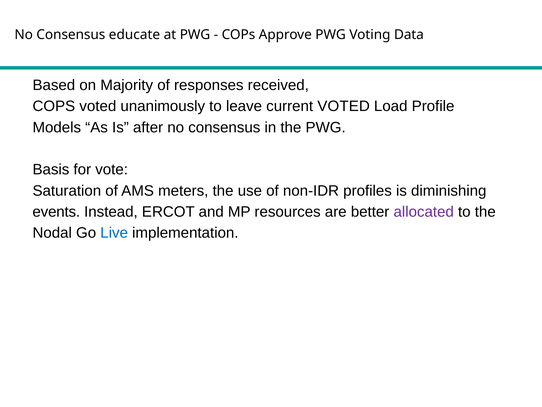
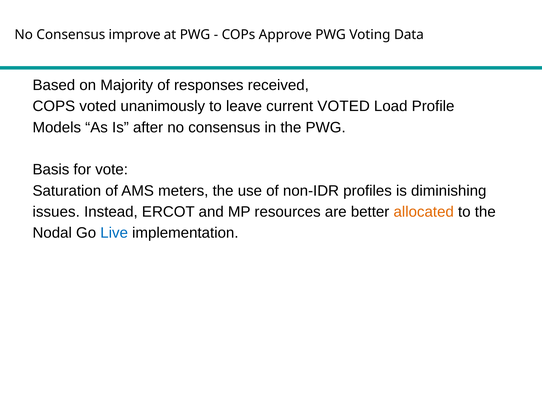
educate: educate -> improve (135, 35)
events: events -> issues (56, 212)
allocated colour: purple -> orange (424, 212)
